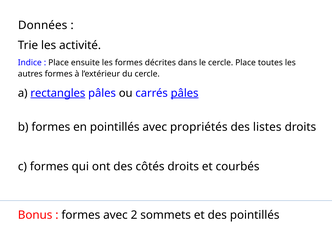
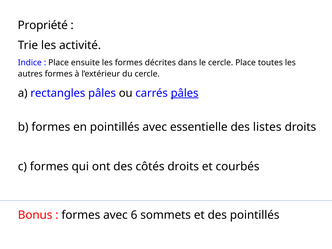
Données: Données -> Propriété (43, 25)
rectangles underline: present -> none (58, 93)
propriétés: propriétés -> essentielle (199, 127)
2: 2 -> 6 (134, 215)
